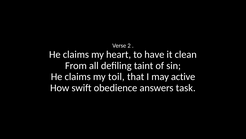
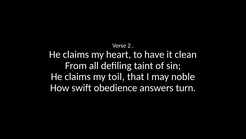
active: active -> noble (183, 76)
task: task -> turn (186, 87)
